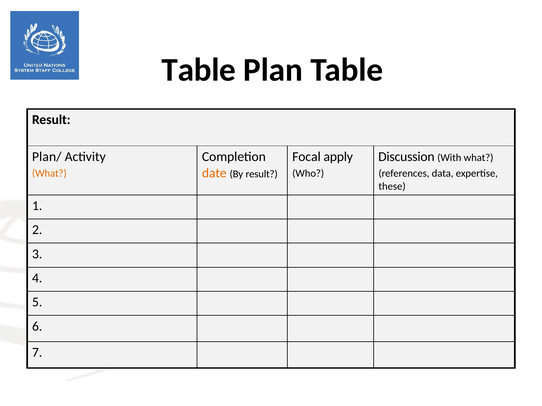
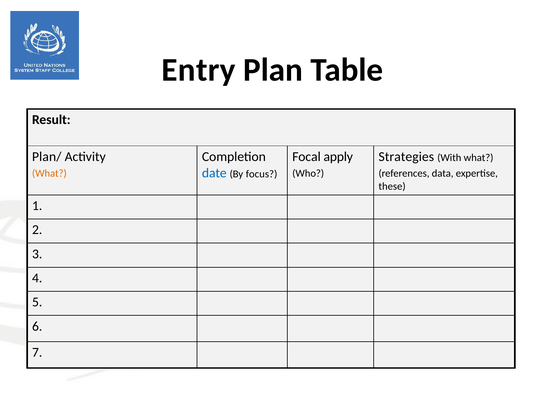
Table: Table -> Entry (199, 70)
Discussion: Discussion -> Strategies (406, 157)
date colour: orange -> blue (214, 173)
By result: result -> focus (262, 174)
